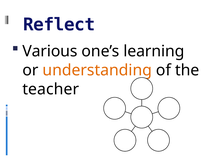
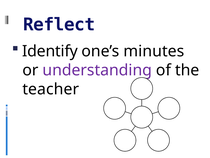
Various: Various -> Identify (50, 51)
learning: learning -> minutes (154, 51)
understanding colour: orange -> purple (97, 70)
